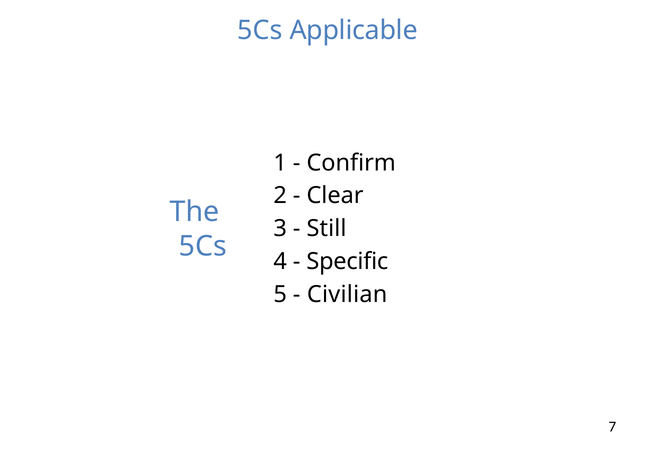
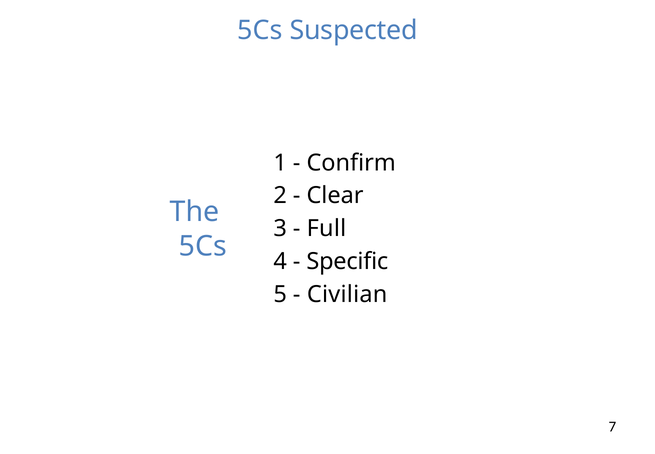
Applicable: Applicable -> Suspected (354, 30)
Still: Still -> Full (326, 228)
